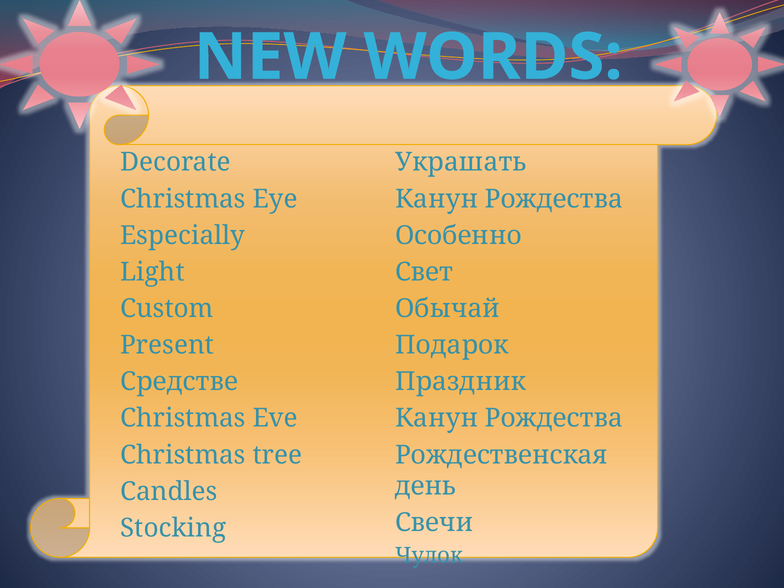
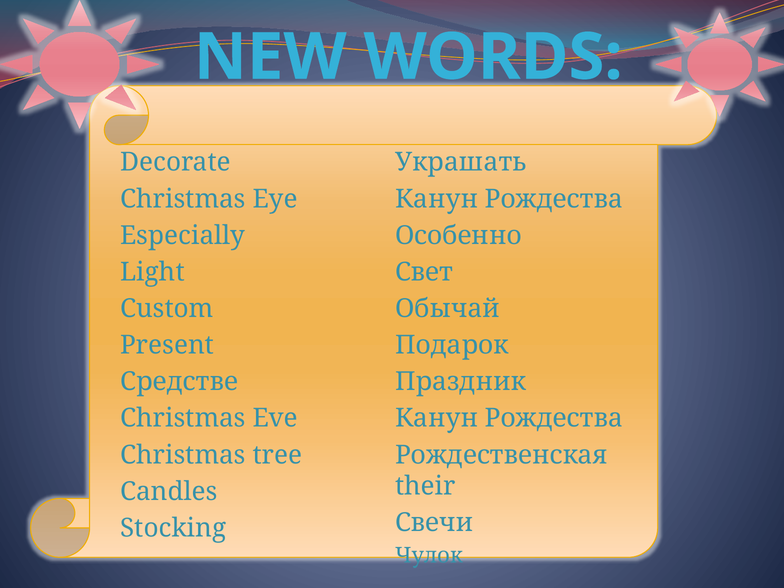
день: день -> their (425, 486)
